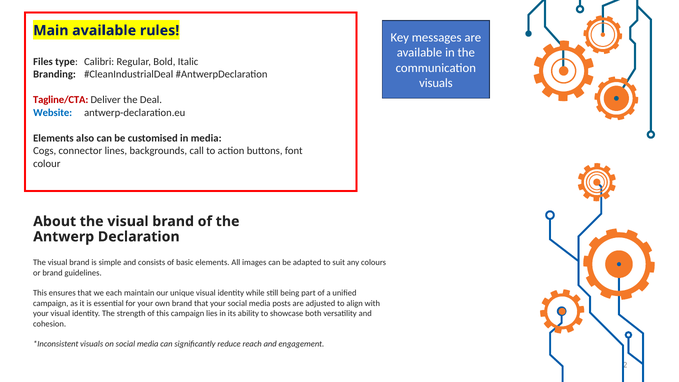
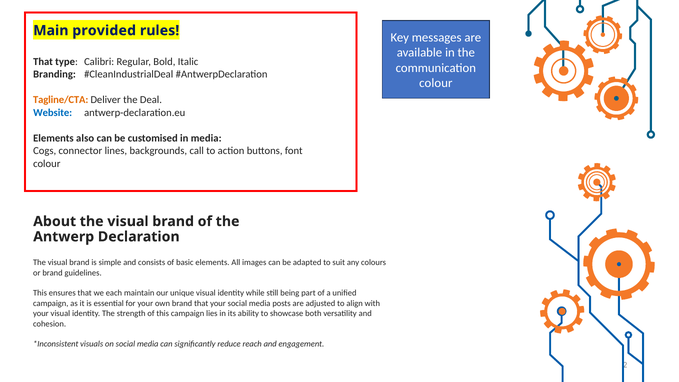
available: available -> provided (104, 31)
Files: Files -> That (43, 62)
visuals: visuals -> colour (436, 83)
Tagline/CTA colour: red -> orange (61, 100)
